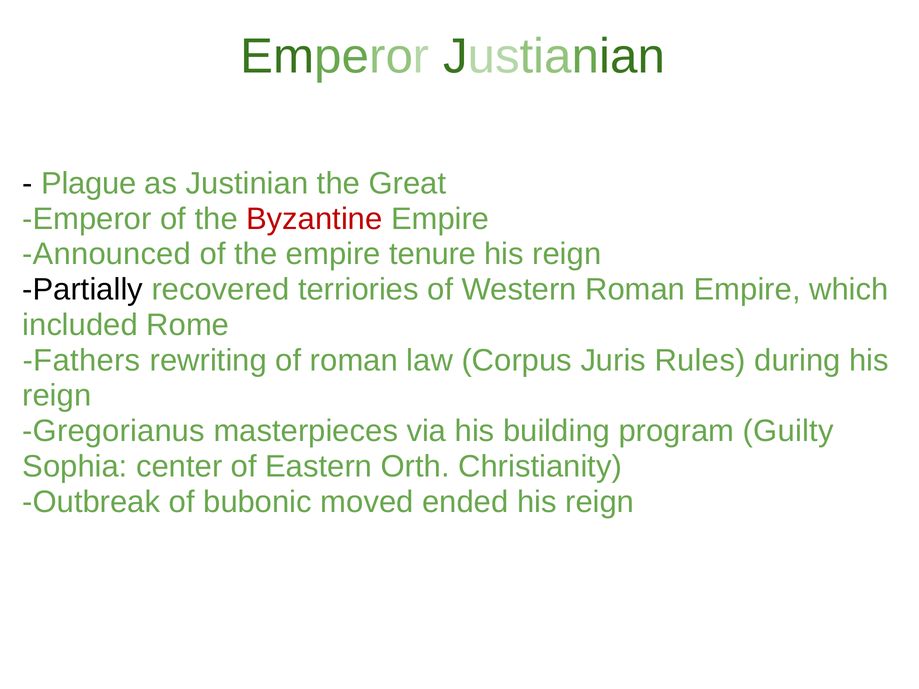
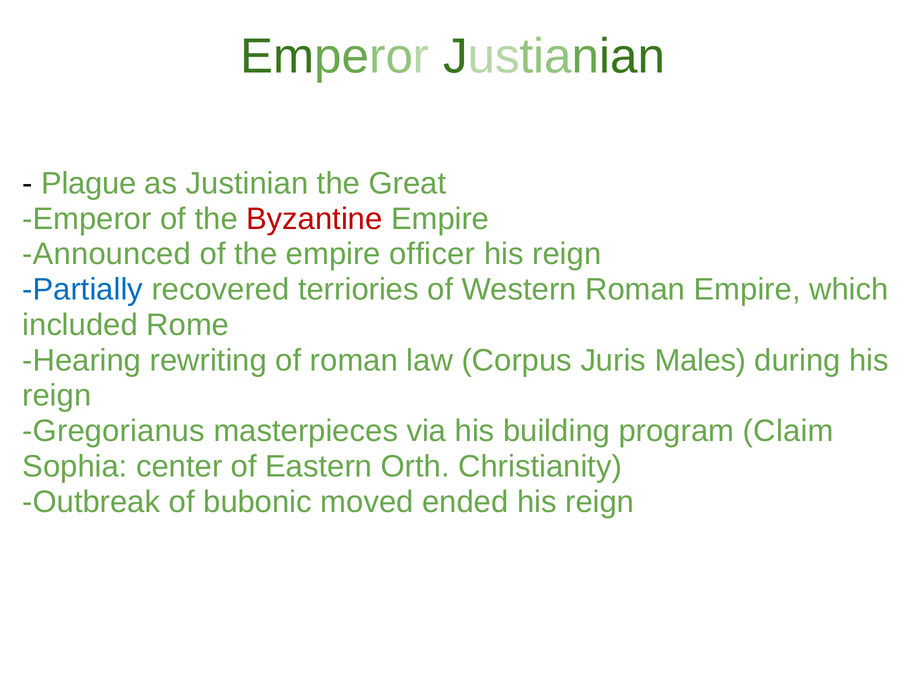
tenure: tenure -> officer (432, 254)
Partially colour: black -> blue (83, 290)
Fathers: Fathers -> Hearing (82, 360)
Rules: Rules -> Males (700, 360)
Guilty: Guilty -> Claim (788, 431)
